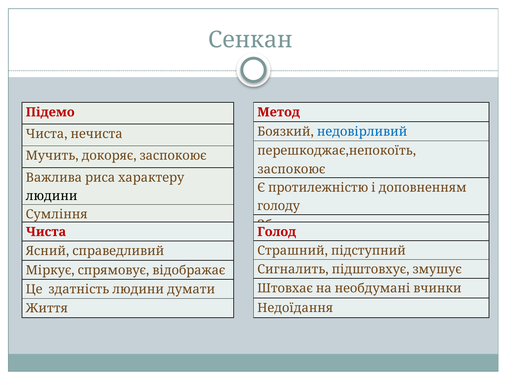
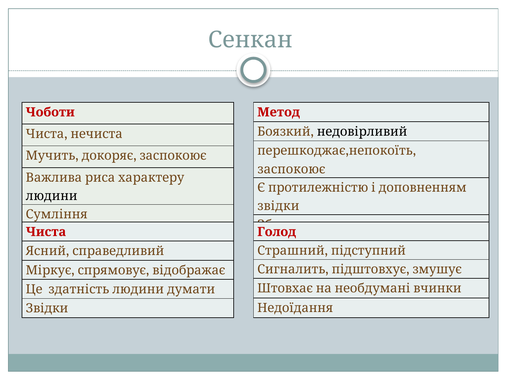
Підемо: Підемо -> Чоботи (50, 112)
недовірливий colour: blue -> black (362, 132)
голоду: голоду -> звідки (278, 206)
Життя: Життя -> Звідки (47, 309)
